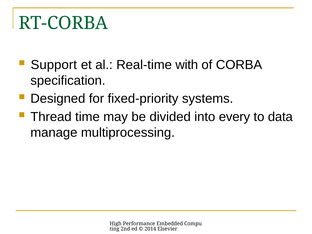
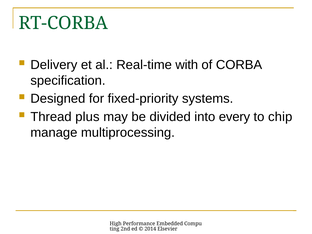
Support: Support -> Delivery (54, 65)
time: time -> plus (87, 117)
data: data -> chip (280, 117)
